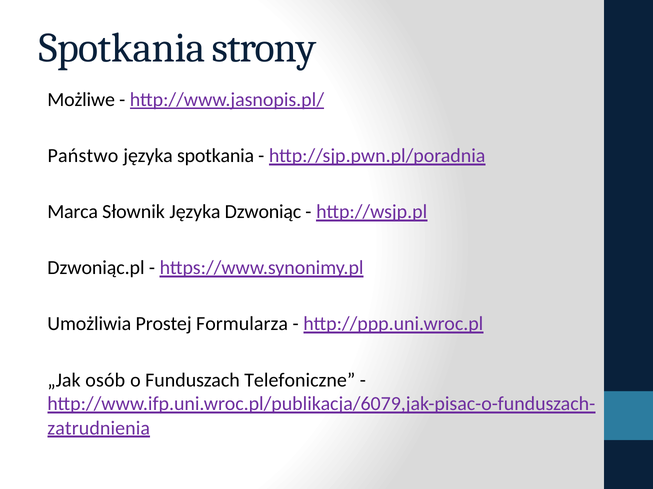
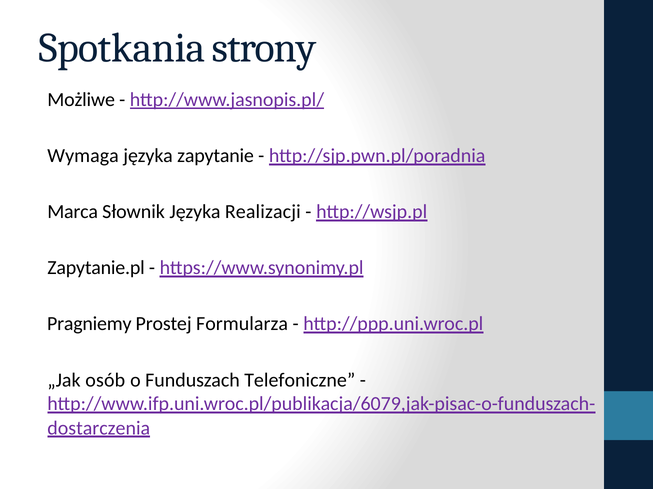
Państwo: Państwo -> Wymaga (83, 156)
języka spotkania: spotkania -> zapytanie (216, 156)
Dzwoniąc: Dzwoniąc -> Realizacji (263, 212)
Dzwoniąc.pl: Dzwoniąc.pl -> Zapytanie.pl (96, 268)
Umożliwia: Umożliwia -> Pragniemy (89, 324)
zatrudnienia: zatrudnienia -> dostarczenia (99, 429)
